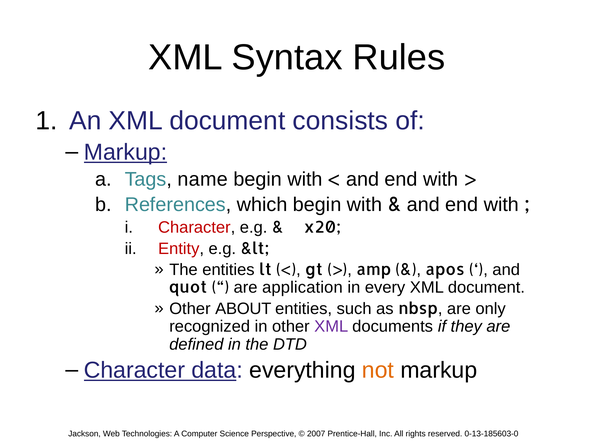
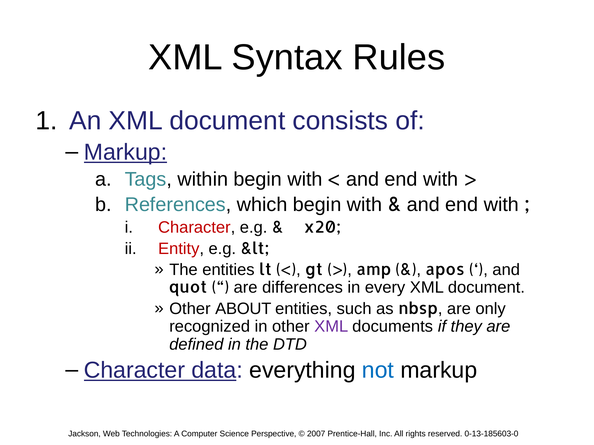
name: name -> within (203, 180)
application: application -> differences (302, 288)
not colour: orange -> blue (378, 371)
